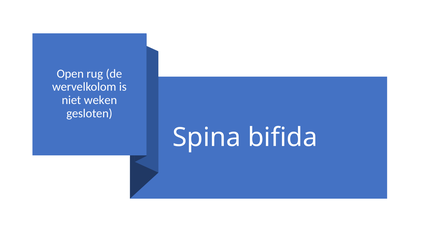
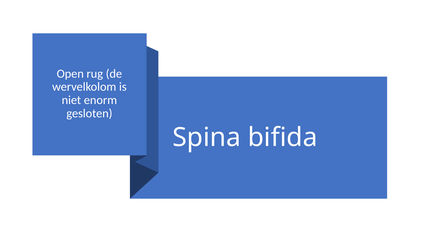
weken: weken -> enorm (100, 100)
